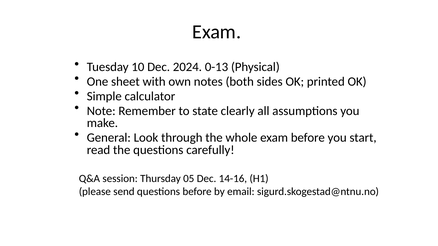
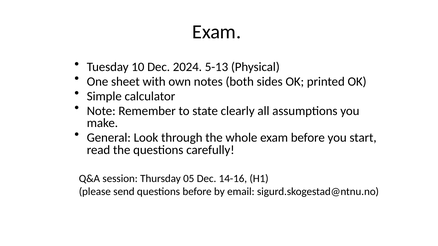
0-13: 0-13 -> 5-13 (216, 67)
